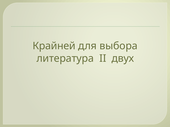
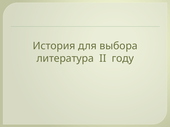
Крайней: Крайней -> История (54, 46)
двух: двух -> году (123, 59)
